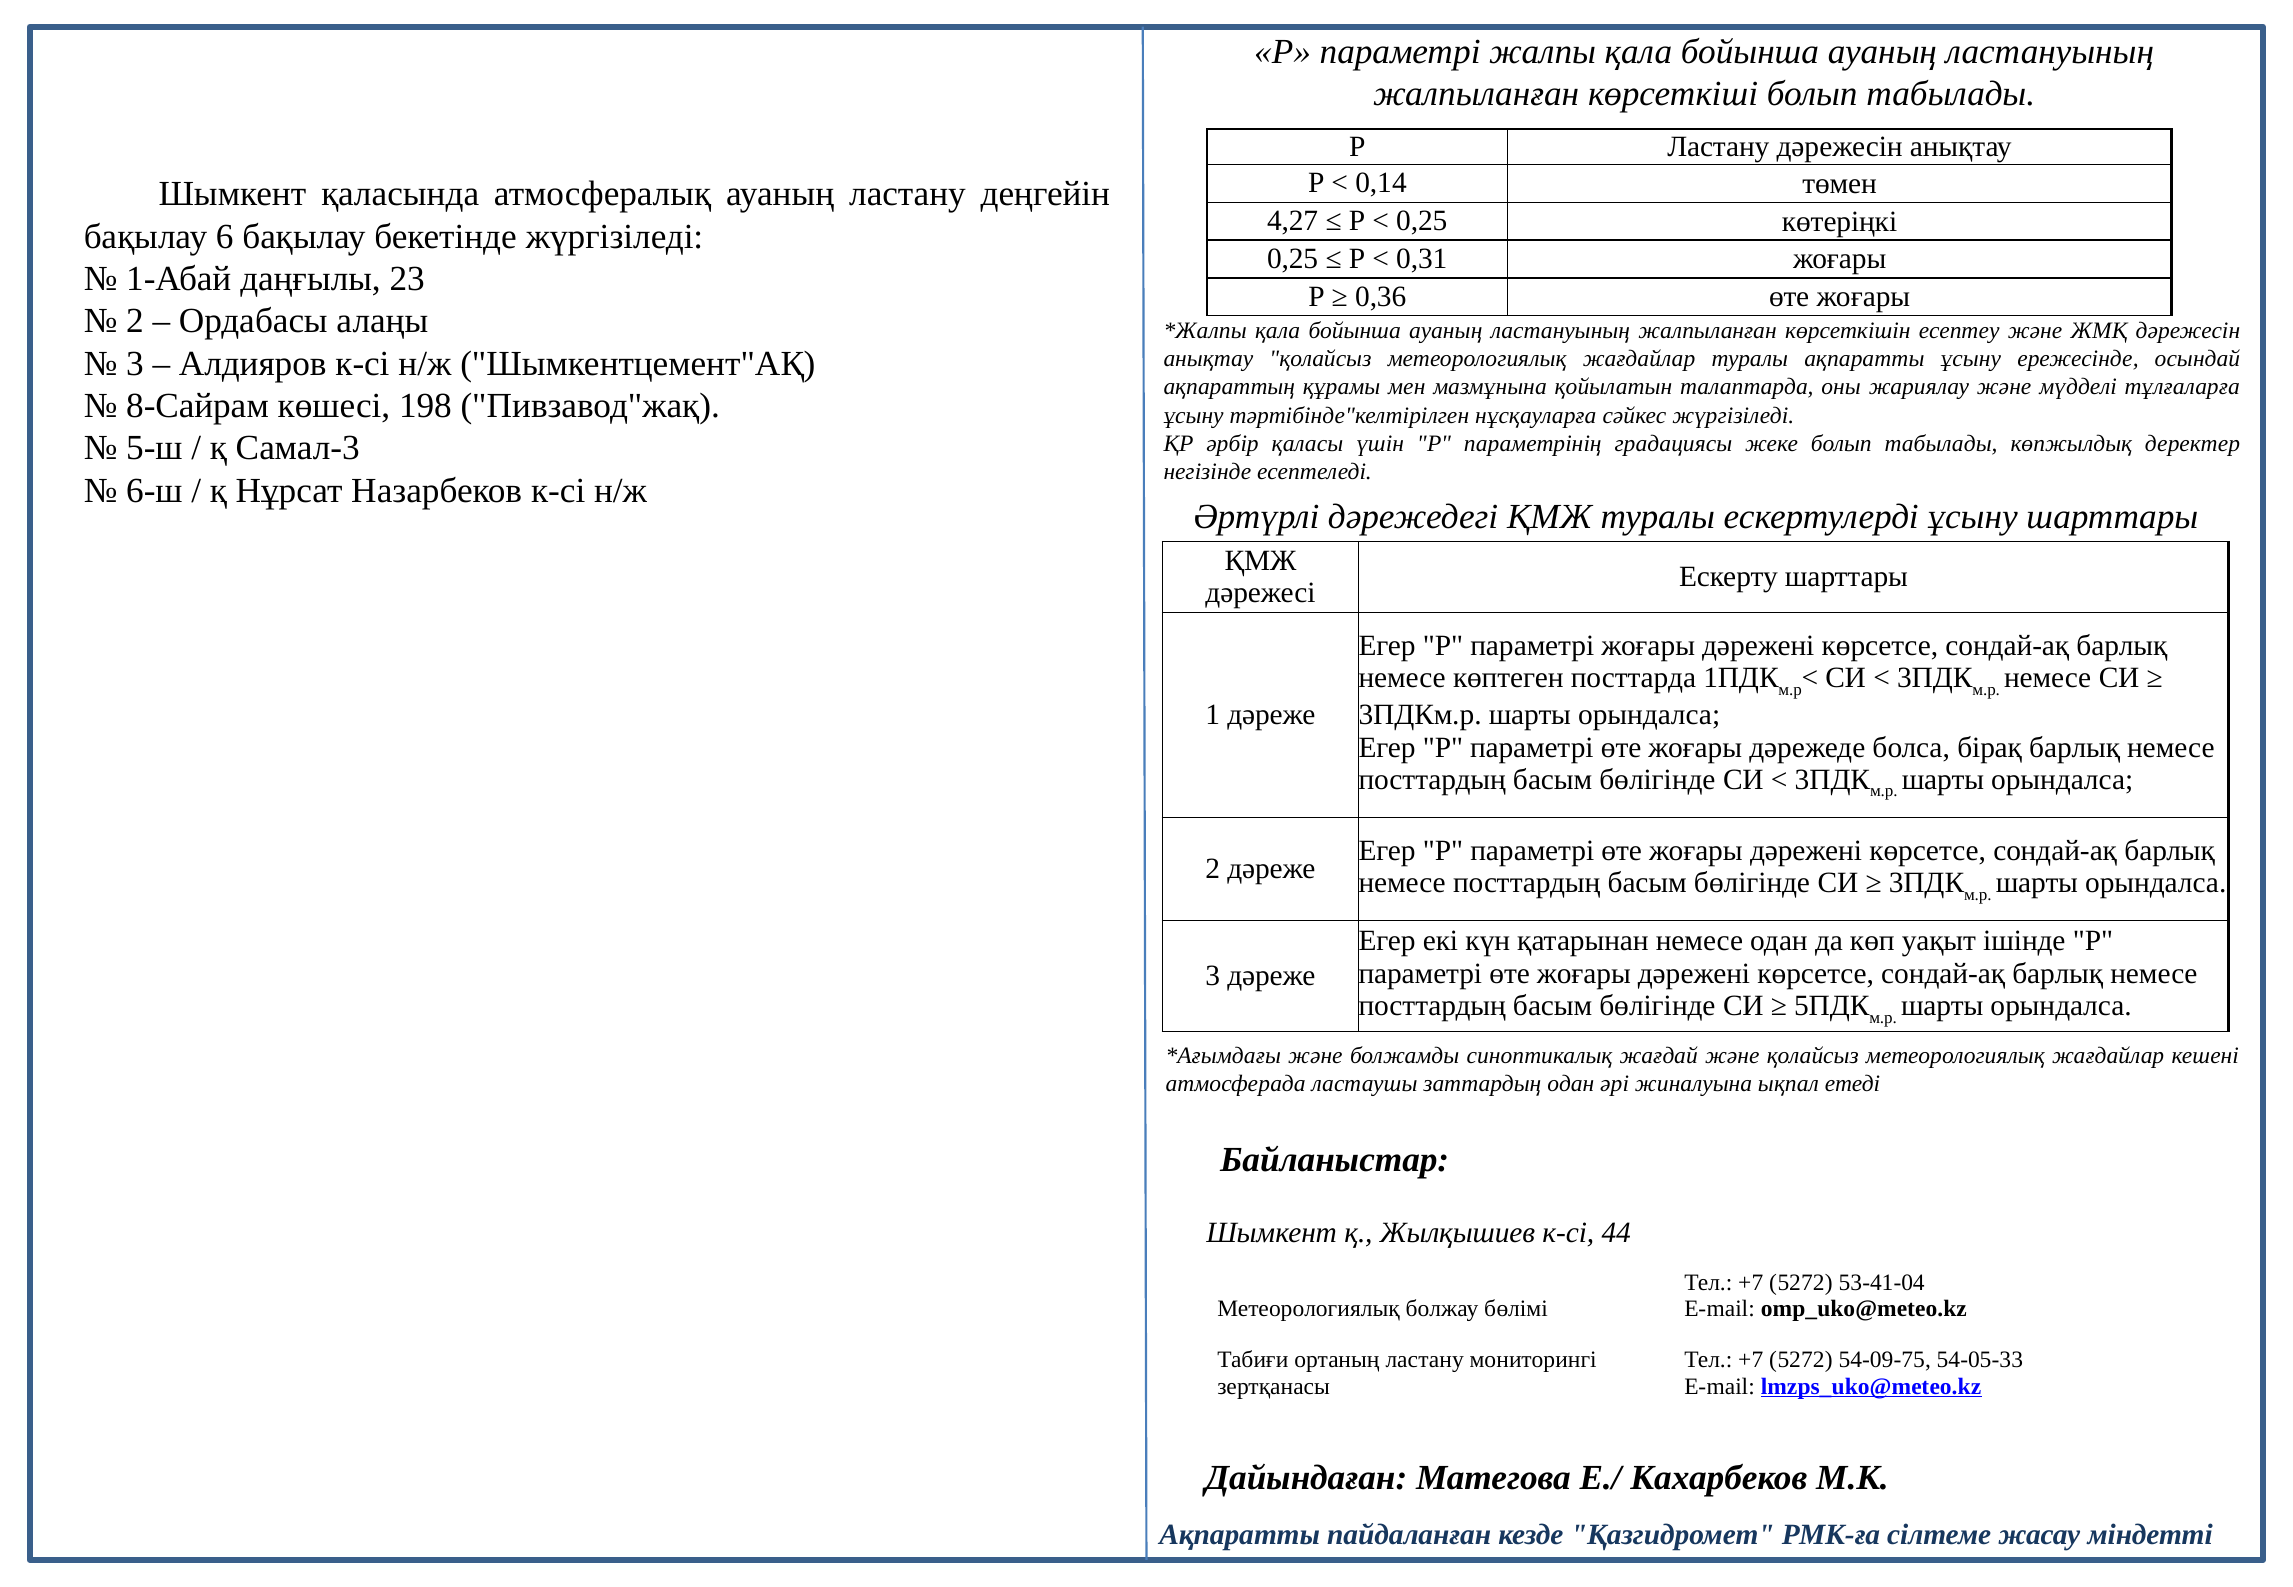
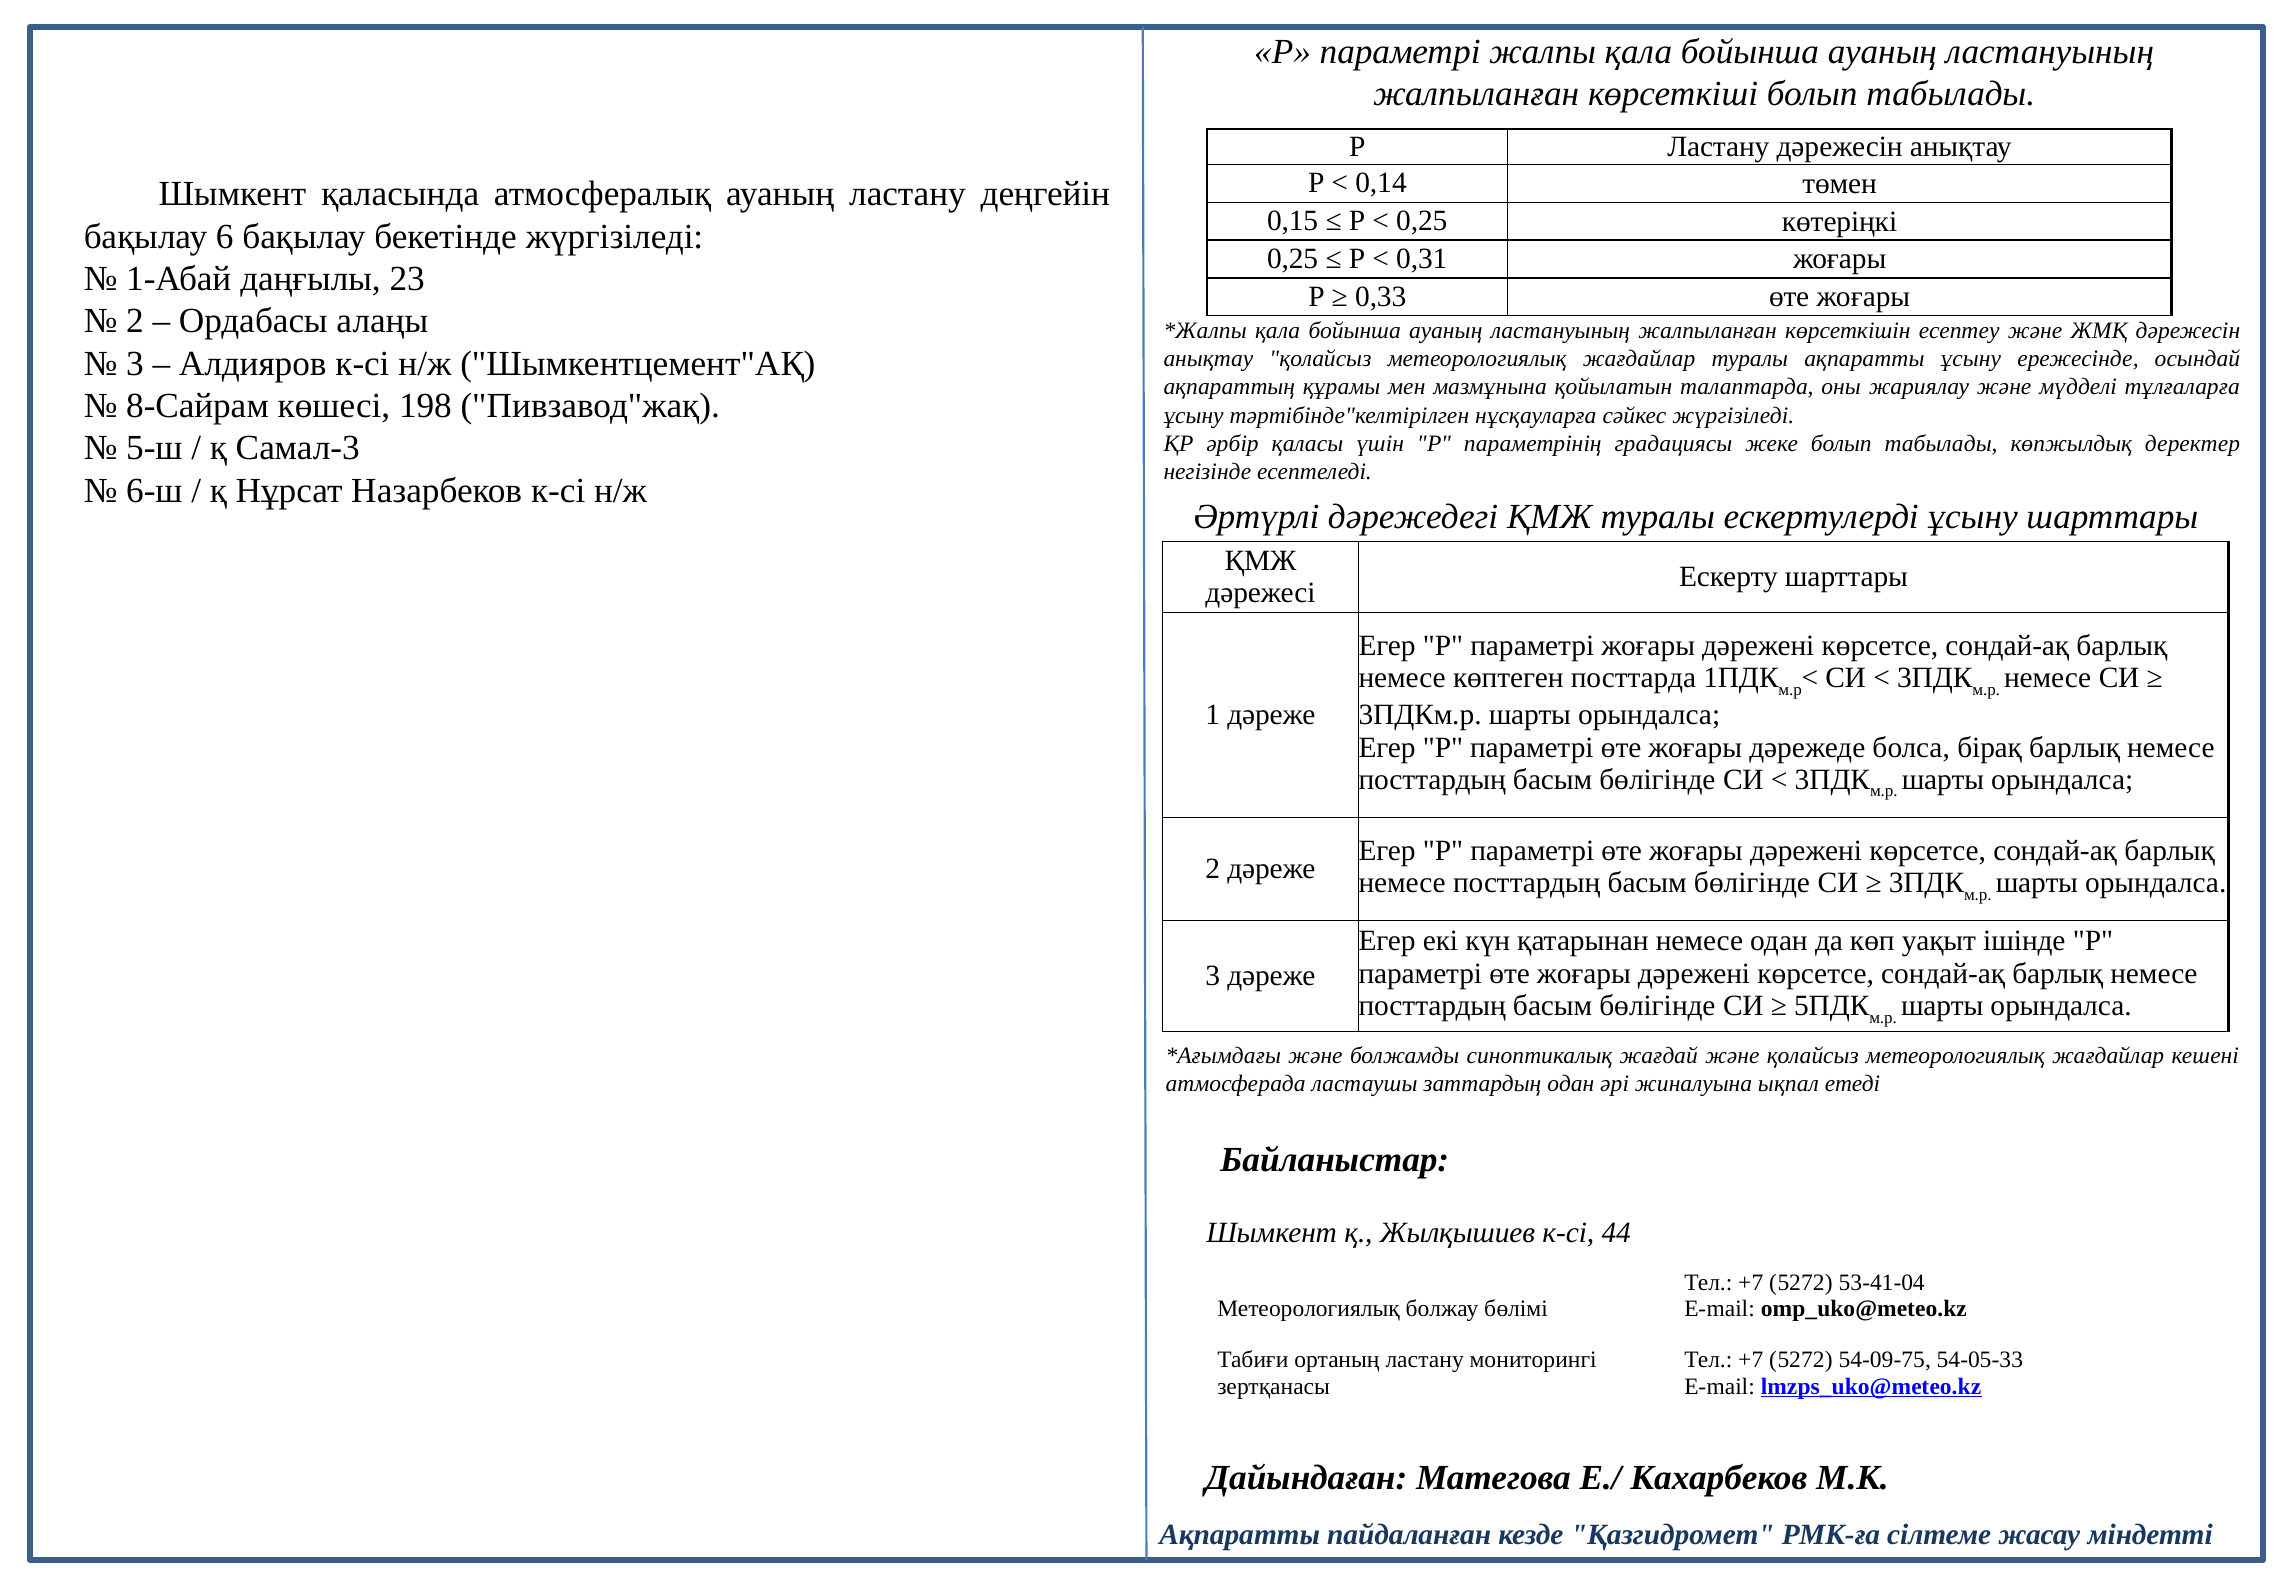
4,27: 4,27 -> 0,15 (1293, 221)
0,36: 0,36 -> 0,33 (1381, 297)
